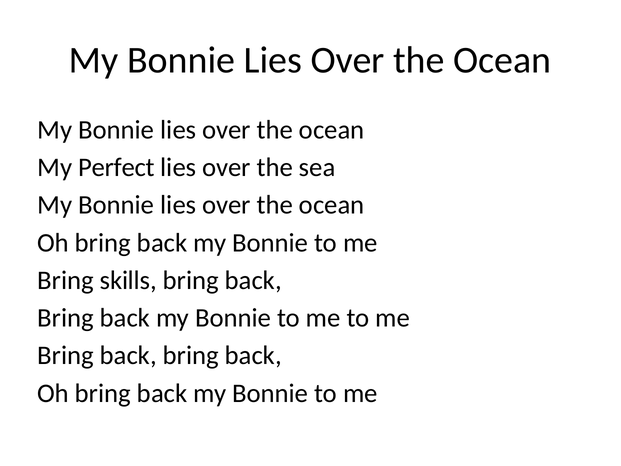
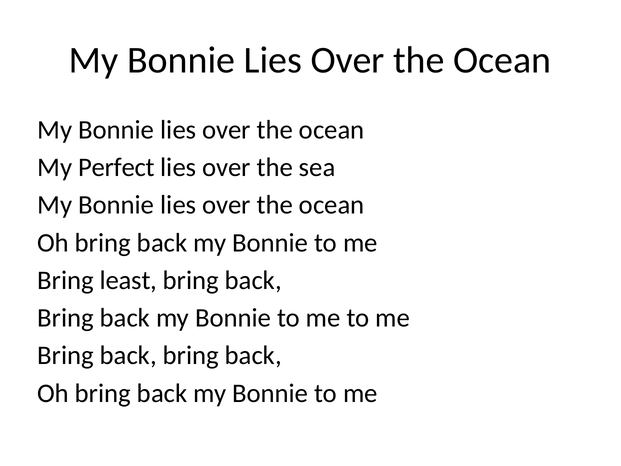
skills: skills -> least (128, 280)
